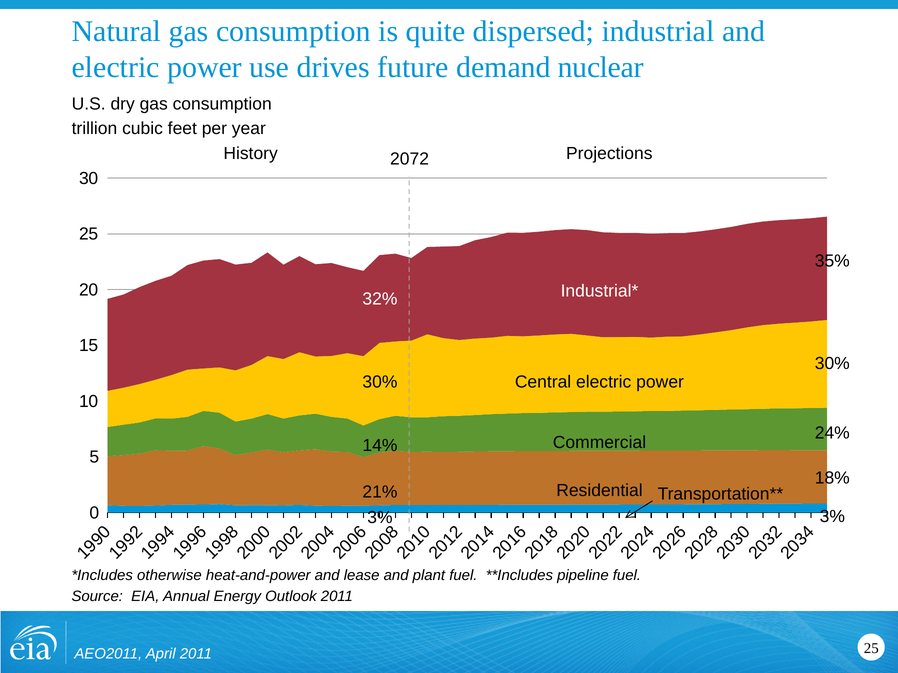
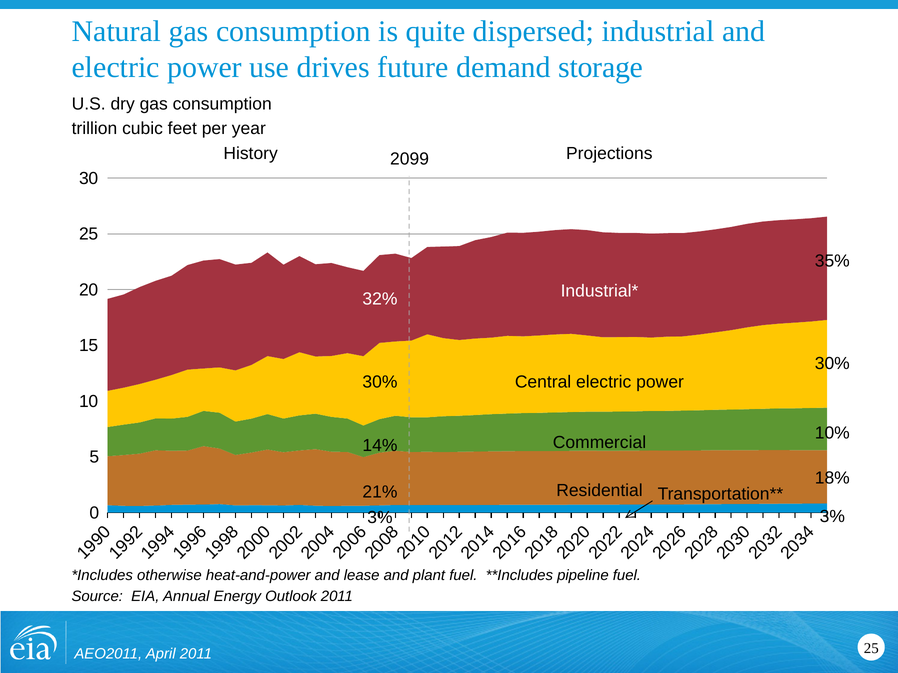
nuclear: nuclear -> storage (601, 67)
2072: 2072 -> 2099 (410, 159)
24%: 24% -> 10% (832, 433)
